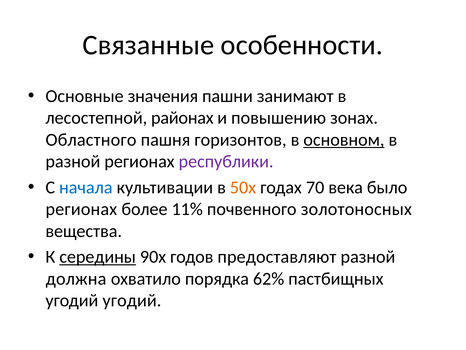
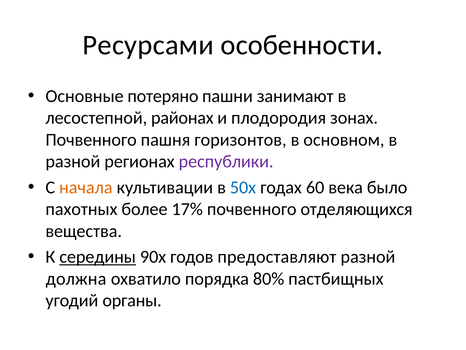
Связанные: Связанные -> Ресурсами (148, 45)
значения: значения -> потеряно (163, 96)
повышению: повышению -> плодородия (279, 118)
Областного: Областного -> Почвенного (91, 140)
основном underline: present -> none (344, 140)
начала colour: blue -> orange (86, 187)
50х colour: orange -> blue (243, 187)
70: 70 -> 60 (315, 187)
регионах: регионах -> пахотных (81, 209)
11%: 11% -> 17% (187, 209)
золотоносных: золотоносных -> отделяющихся (357, 209)
62%: 62% -> 80% (269, 278)
угодий угодий: угодий -> органы (132, 300)
